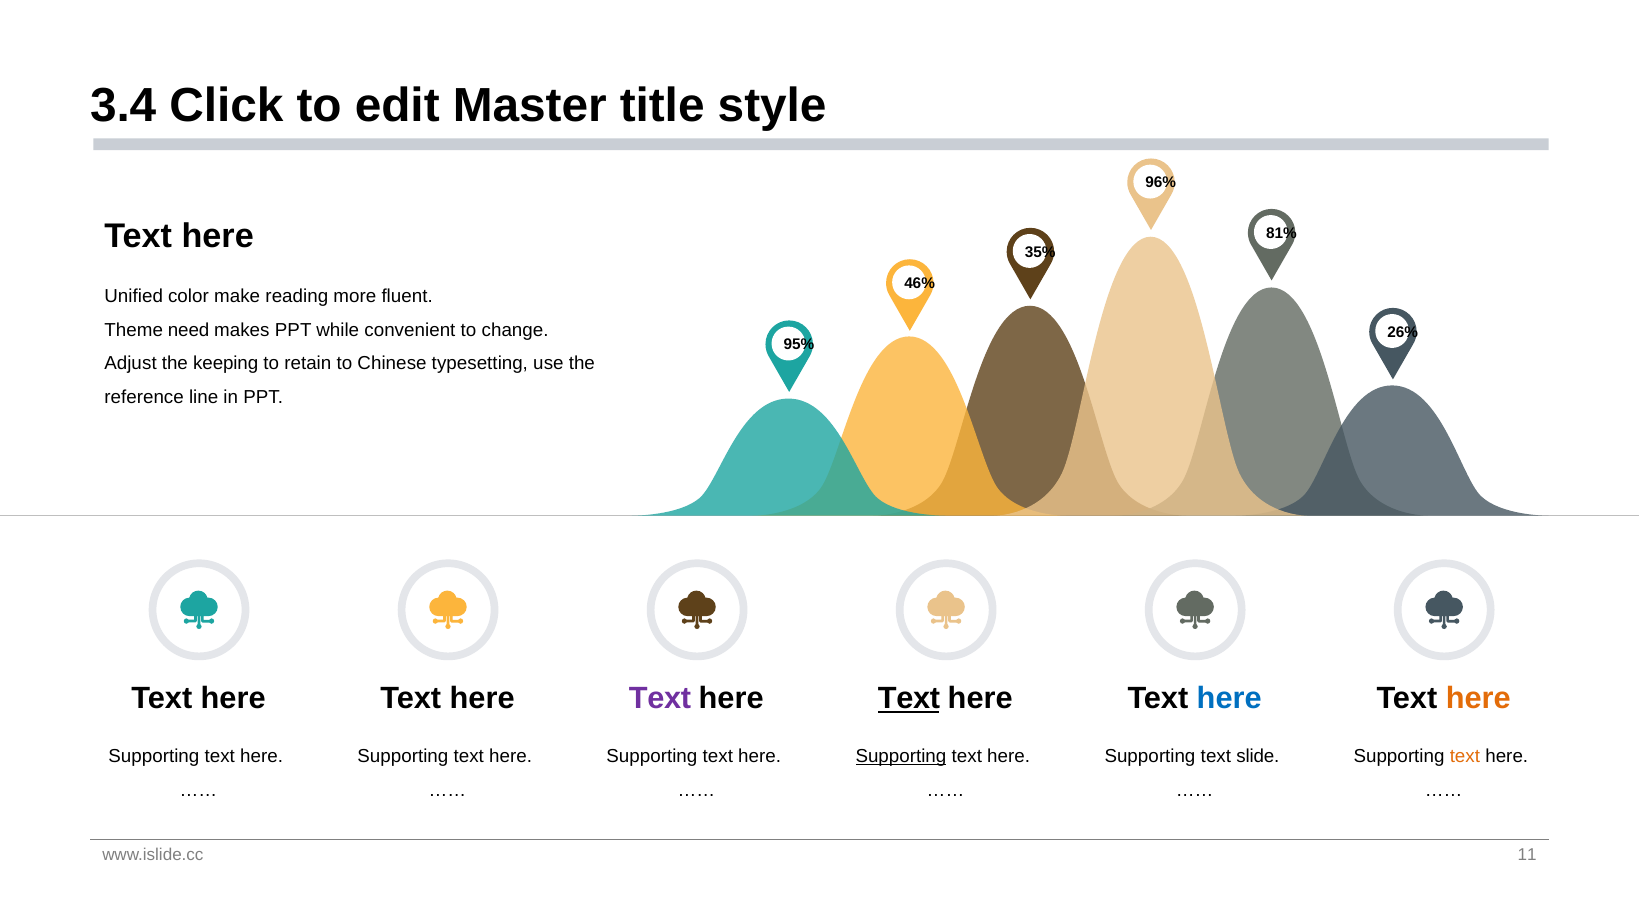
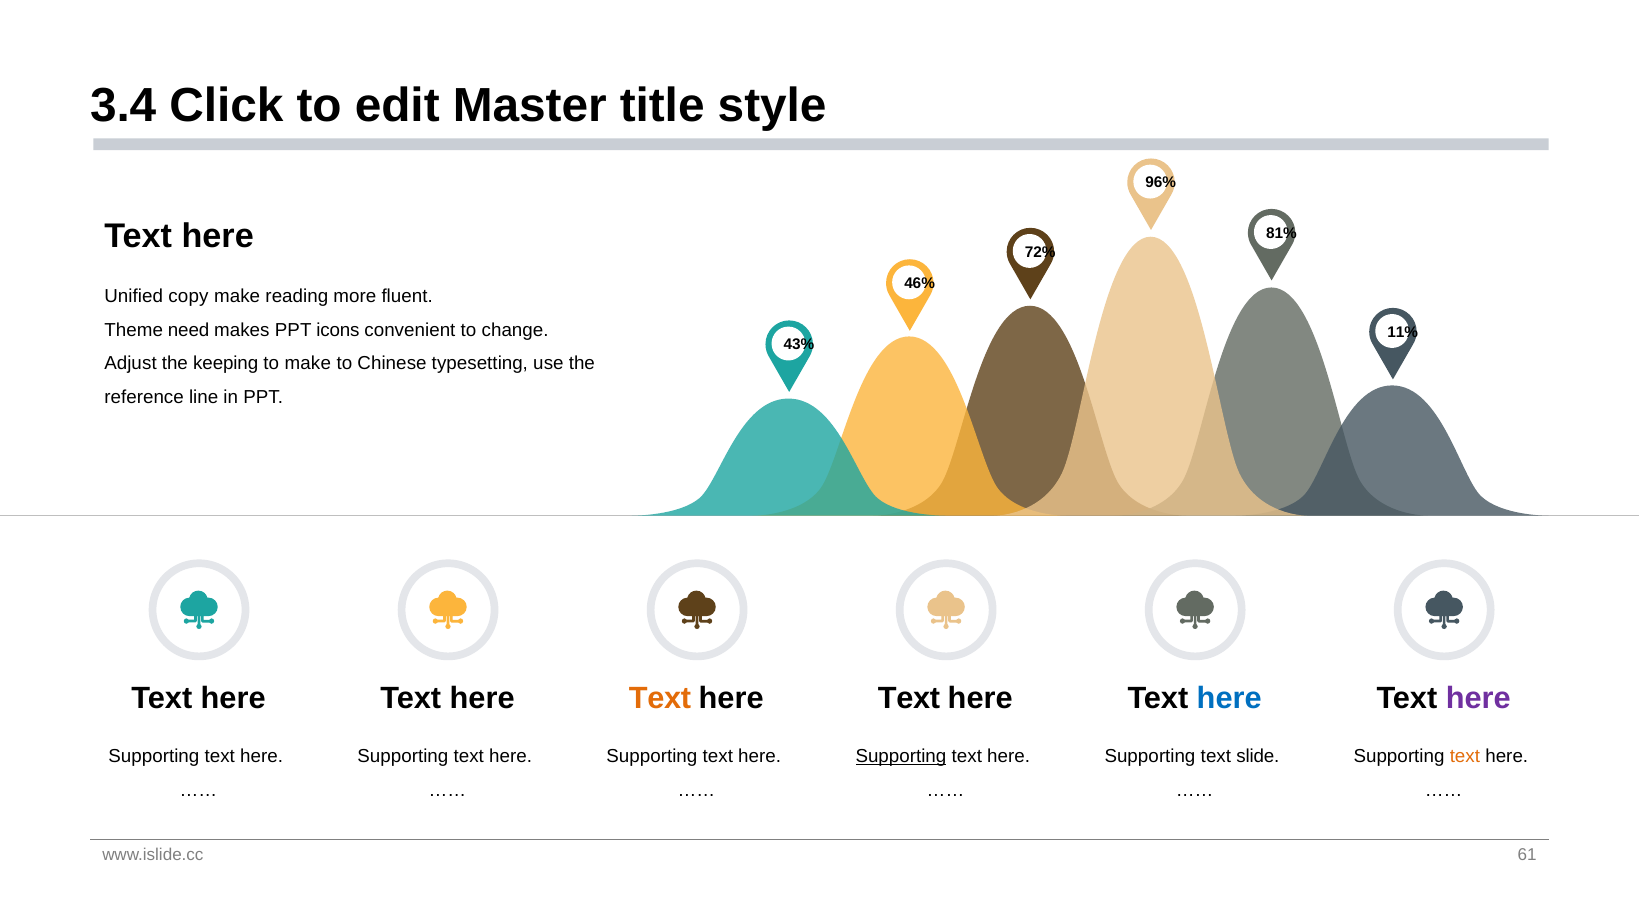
35%: 35% -> 72% (1040, 252)
color: color -> copy (188, 296)
while: while -> icons (338, 330)
26%: 26% -> 11% (1403, 332)
95%: 95% -> 43% (799, 345)
to retain: retain -> make (308, 364)
Text colour: purple -> orange (660, 699)
Text underline: present -> none (909, 699)
here colour: orange -> purple (1478, 699)
11: 11 -> 61 (1527, 855)
